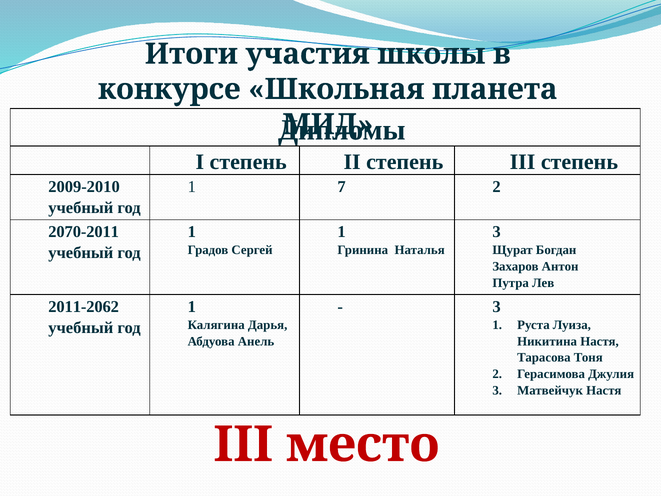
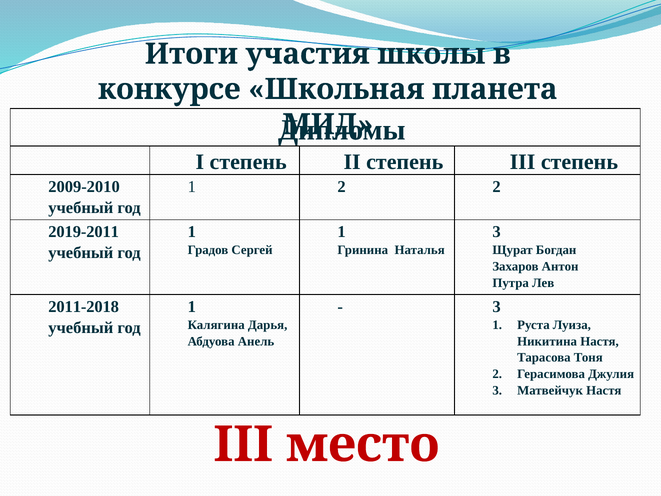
1 7: 7 -> 2 (342, 186)
2070-2011: 2070-2011 -> 2019-2011 (84, 232)
2011-2062: 2011-2062 -> 2011-2018 (84, 306)
